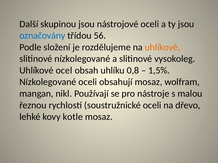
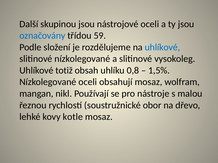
56: 56 -> 59 (100, 36)
uhlíkové colour: orange -> blue (162, 47)
ocel: ocel -> totiž (64, 71)
soustružnické oceli: oceli -> obor (152, 105)
